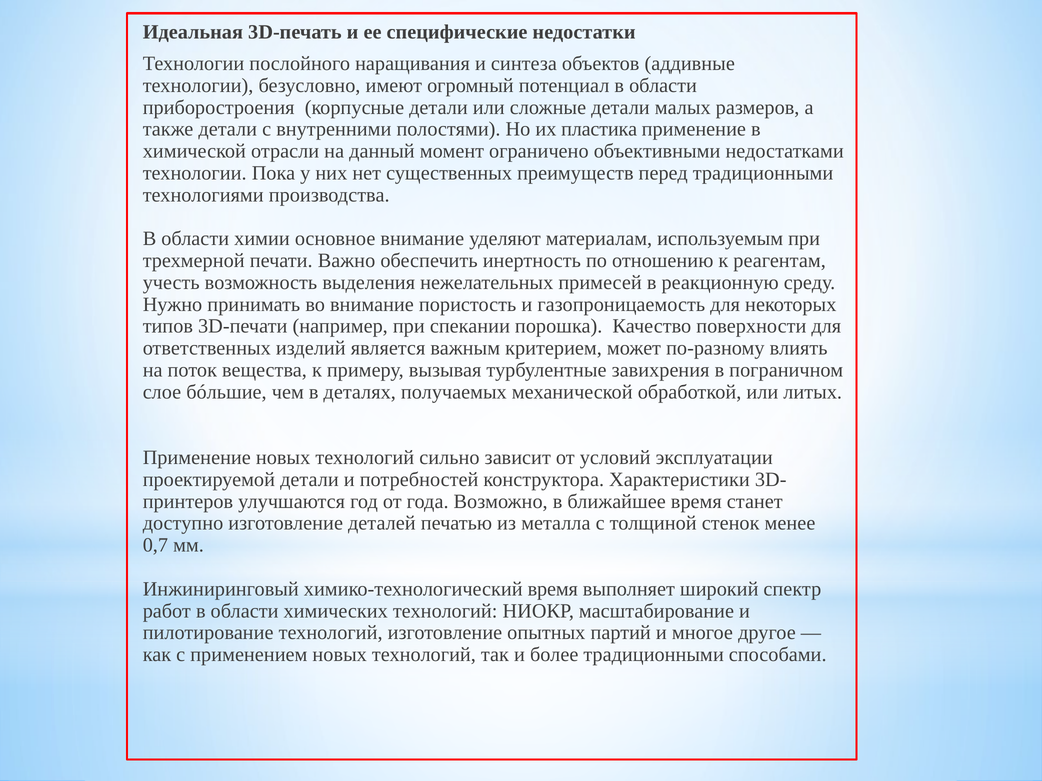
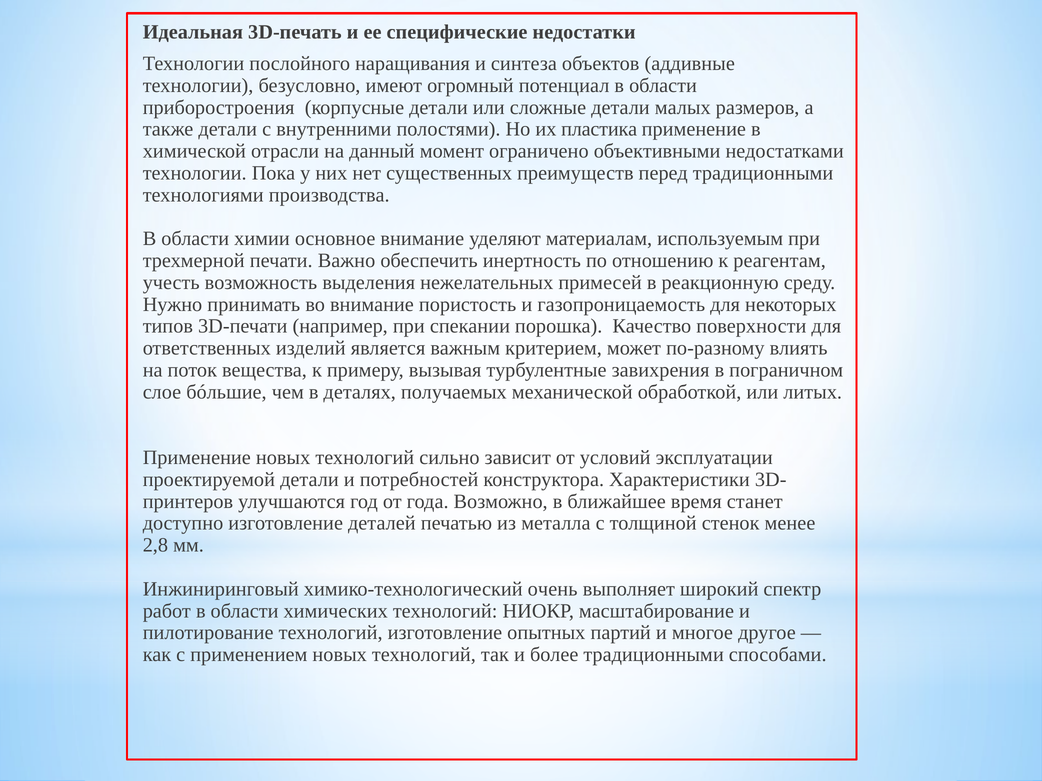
0,7: 0,7 -> 2,8 (155, 546)
химико-технологический время: время -> очень (553, 589)
